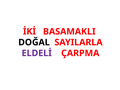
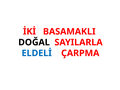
ELDELİ colour: purple -> blue (37, 53)
